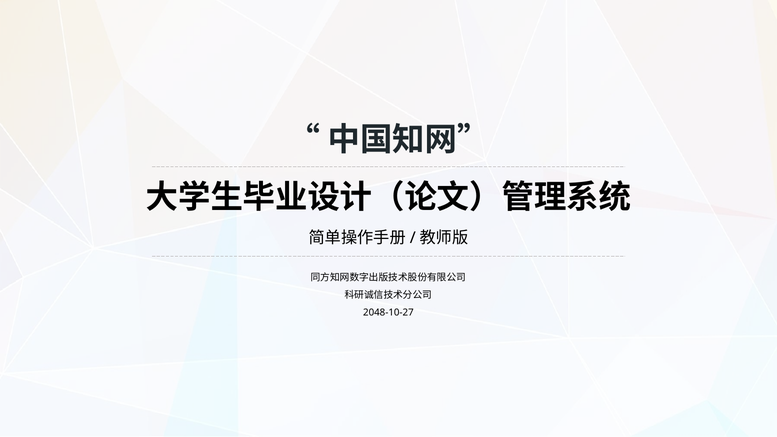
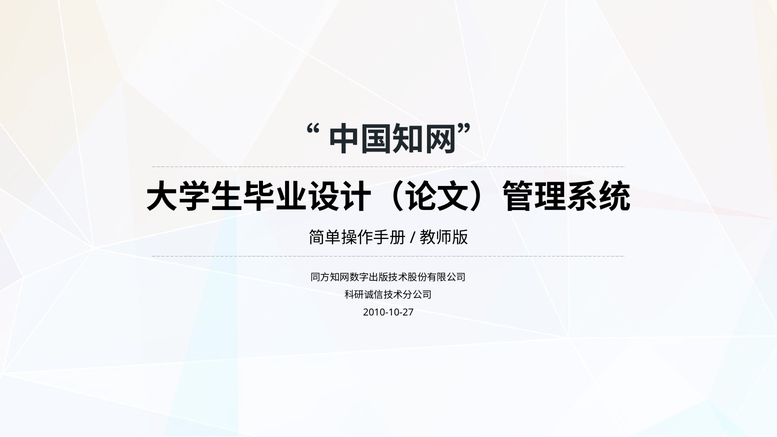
2048-10-27: 2048-10-27 -> 2010-10-27 (388, 313)
